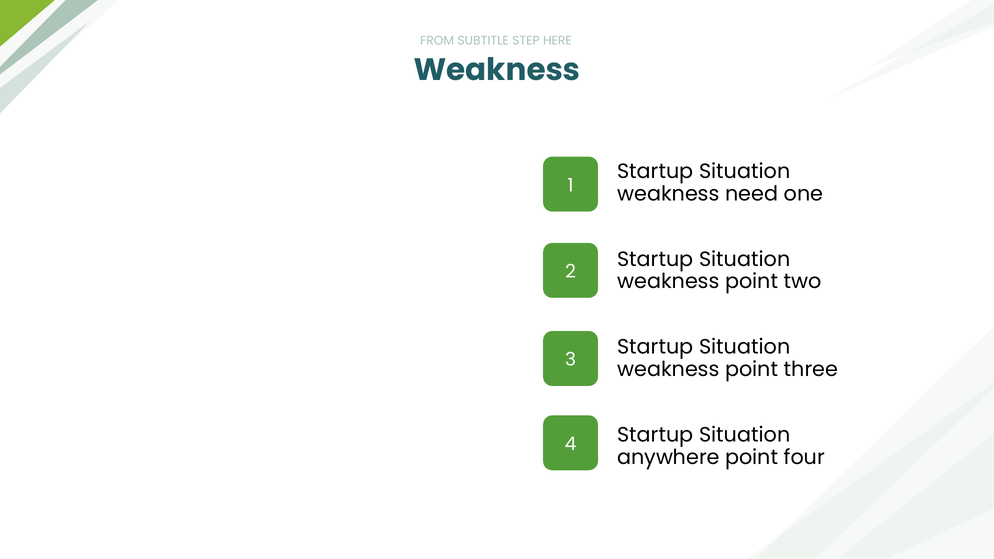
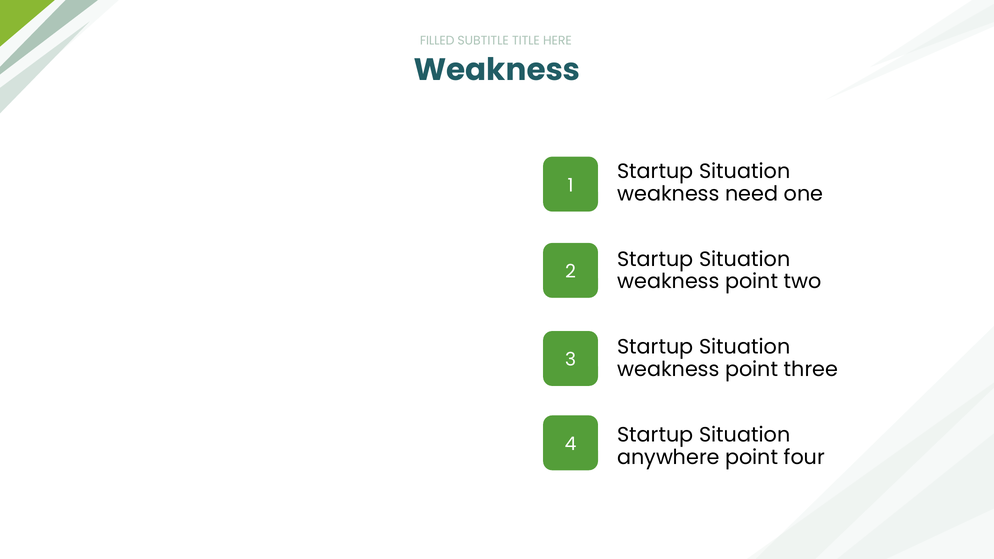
FROM: FROM -> FILLED (437, 41)
STEP: STEP -> TITLE (526, 41)
